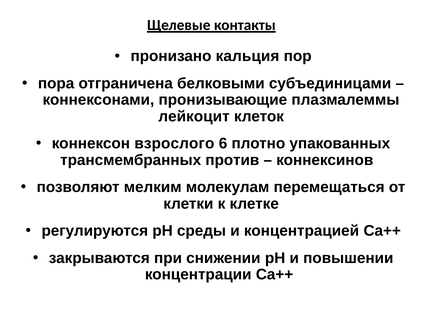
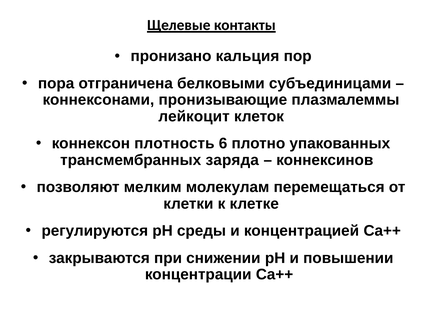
взрослого: взрослого -> плотность (174, 143)
против: против -> заряда (232, 160)
